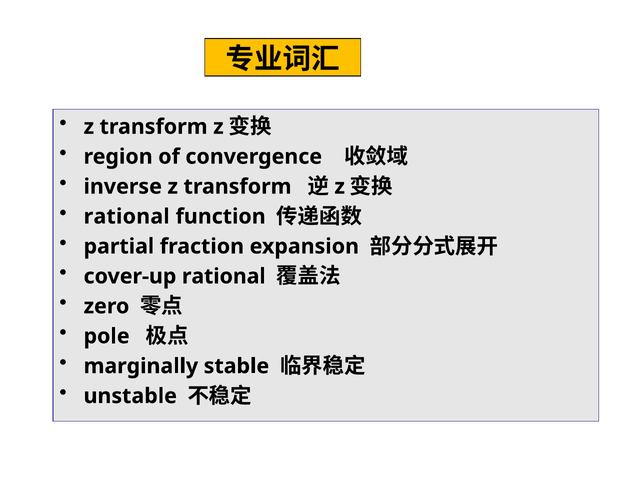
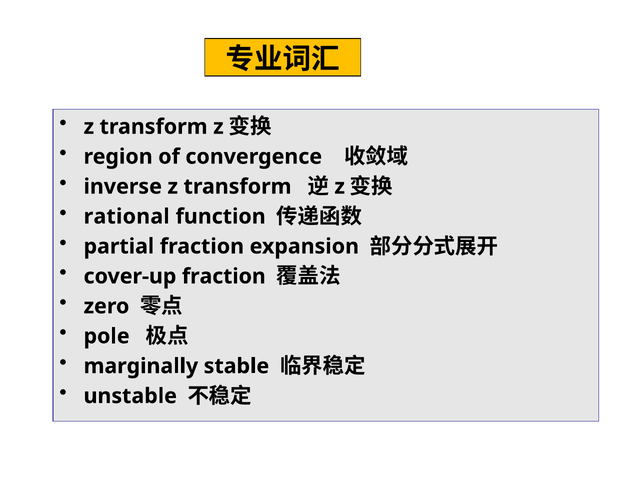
cover-up rational: rational -> fraction (224, 277)
